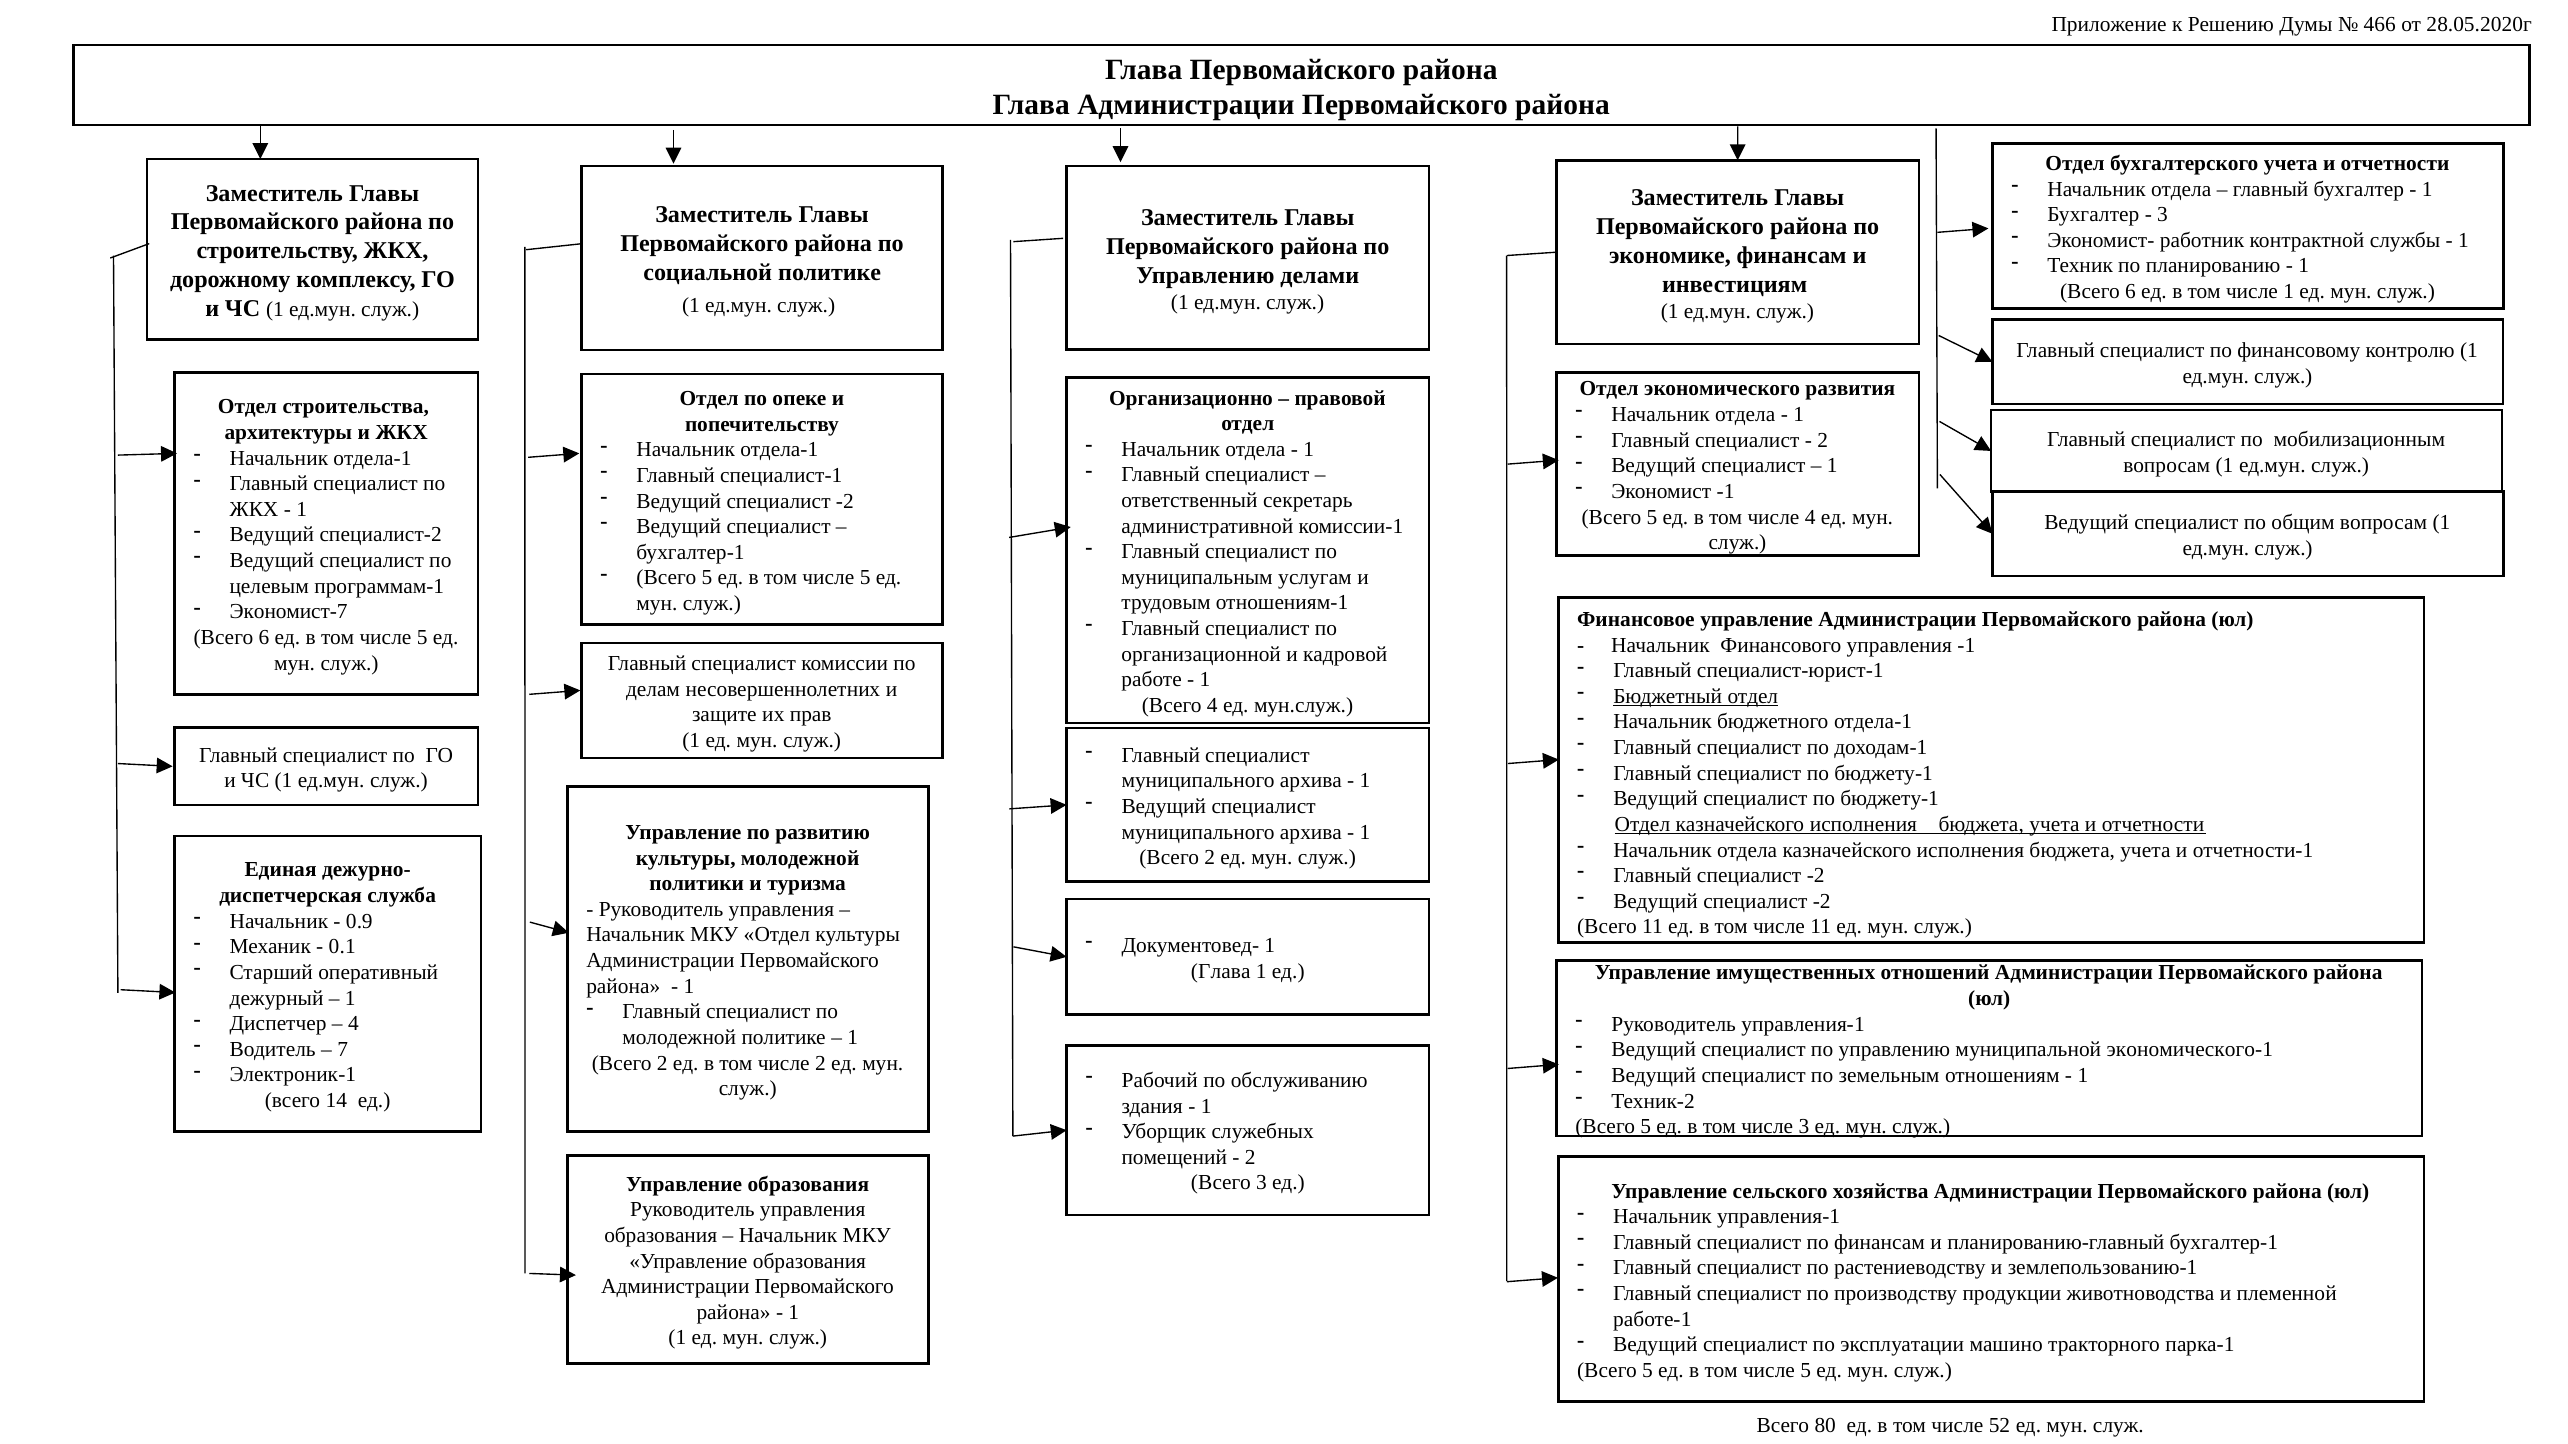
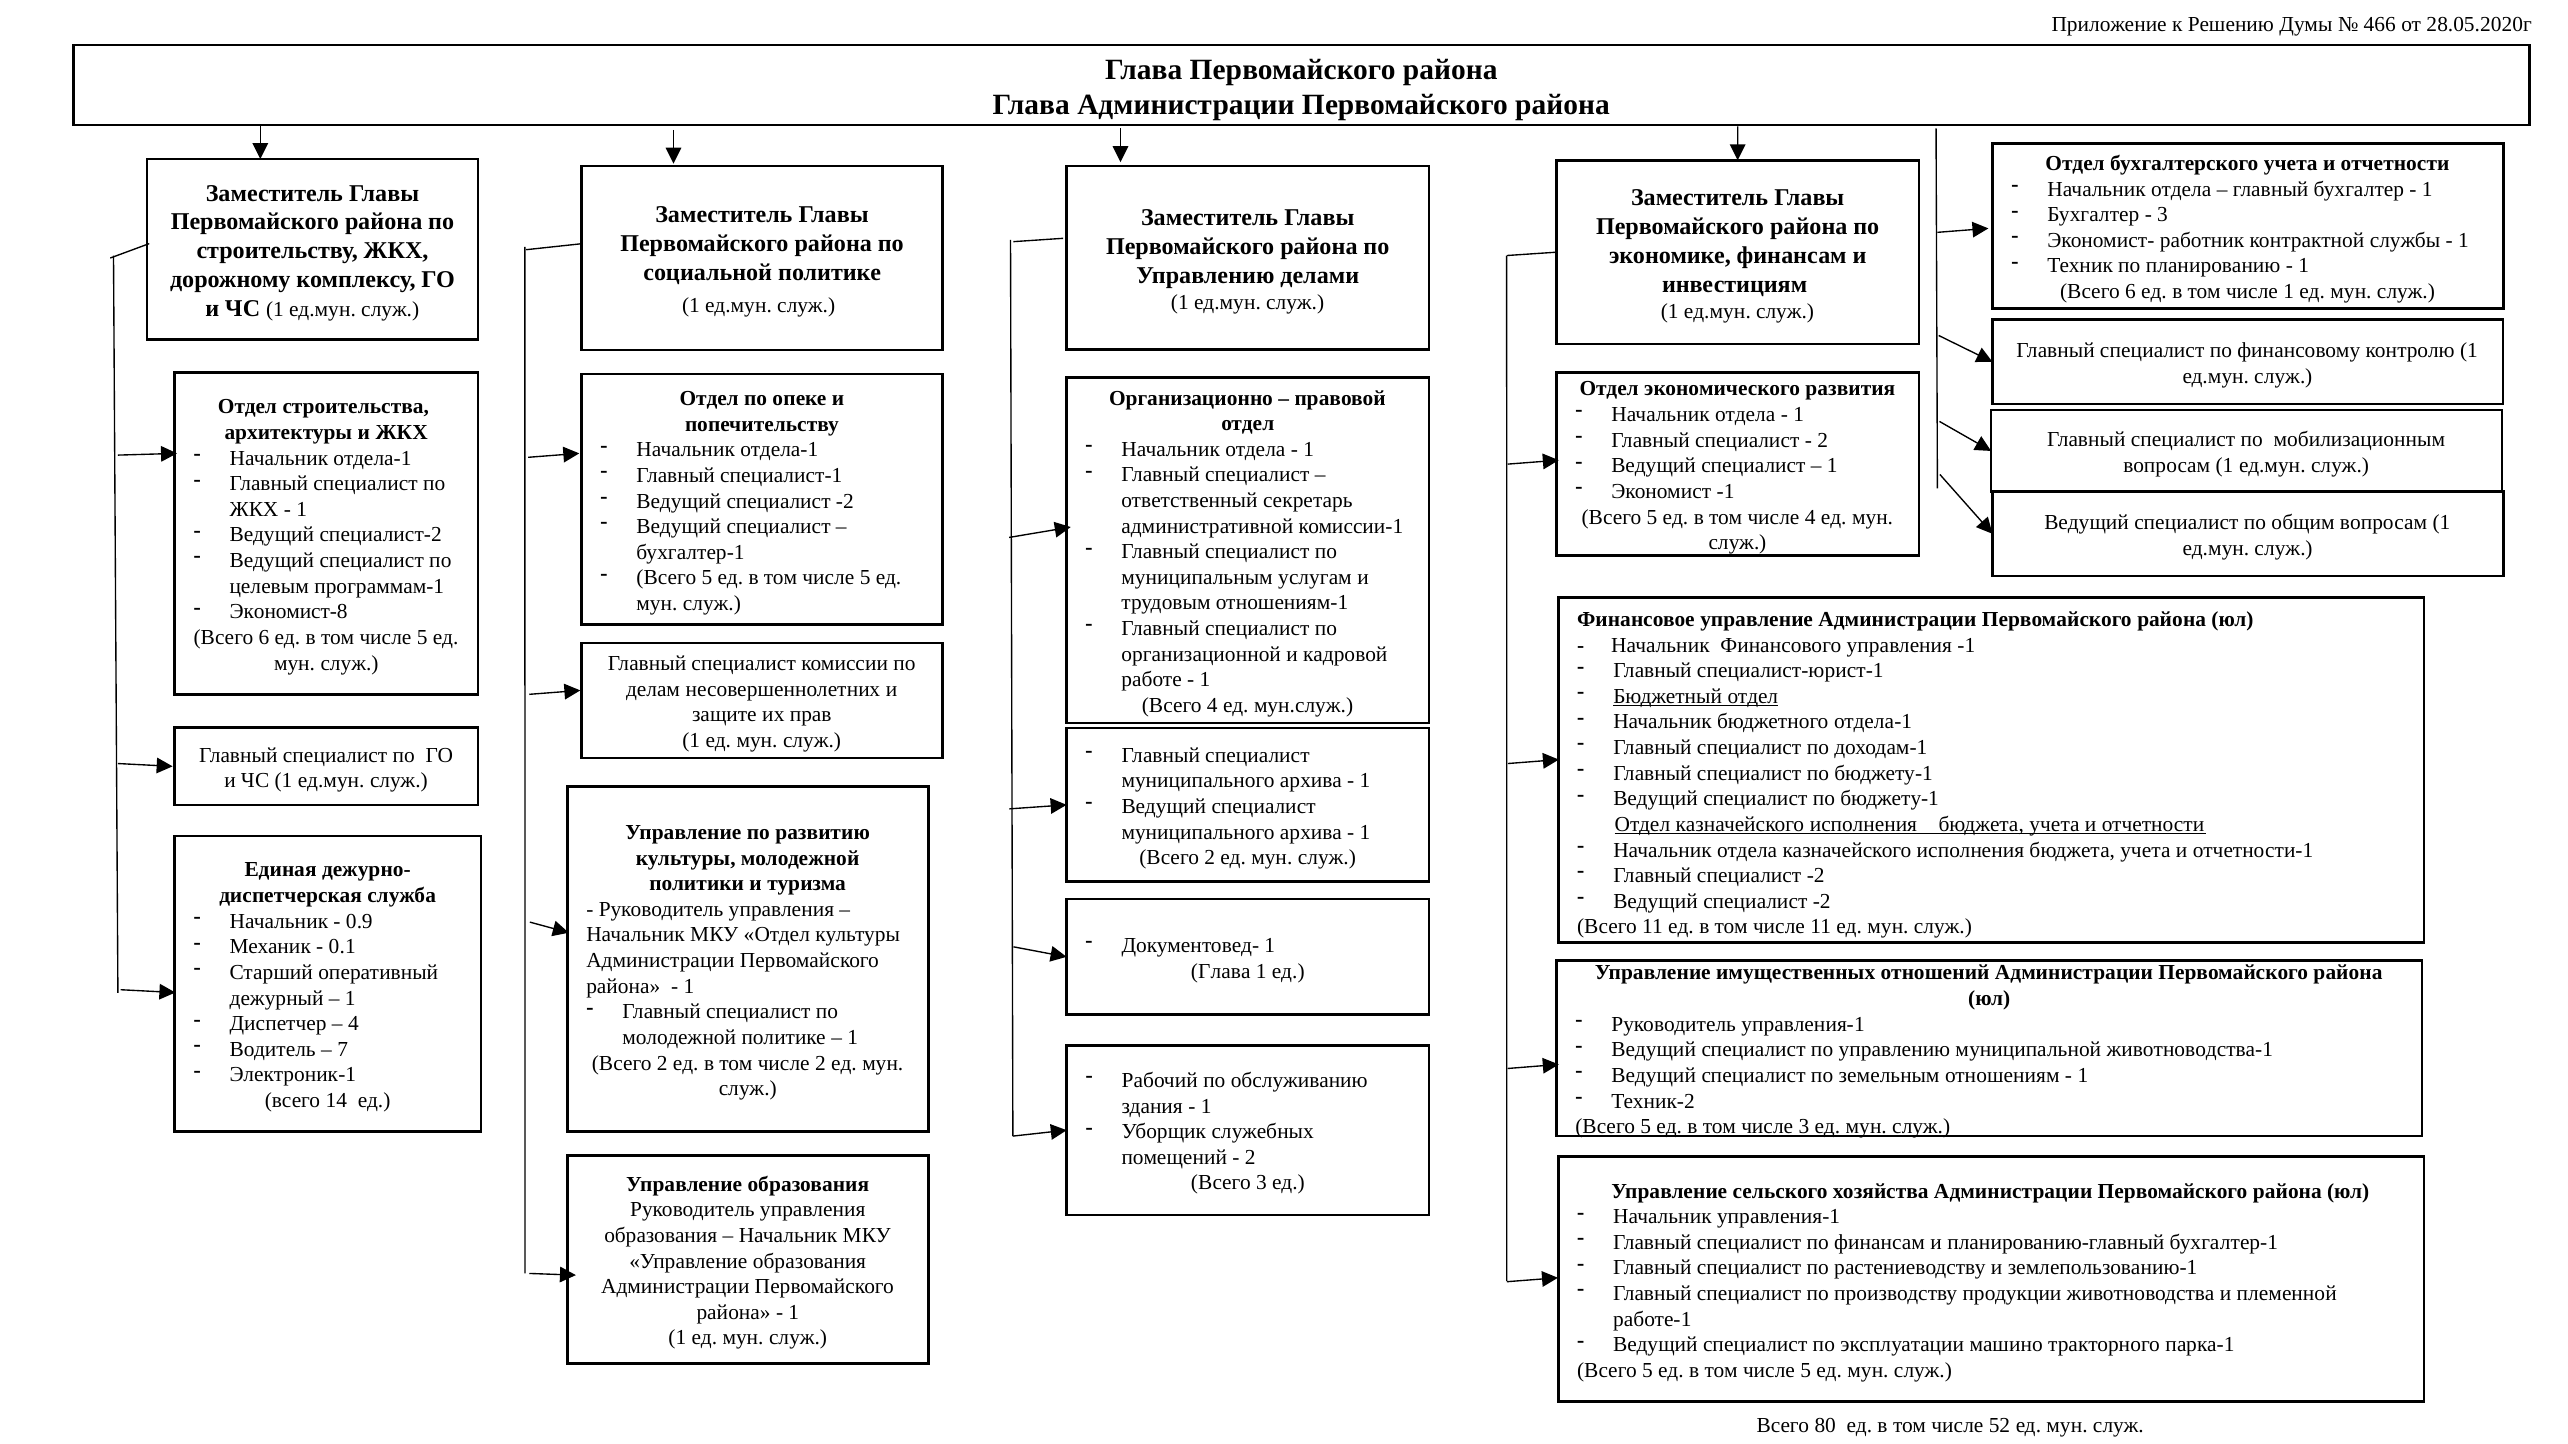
Экономист-7: Экономист-7 -> Экономист-8 (289, 612)
экономического-1: экономического-1 -> животноводства-1 (2190, 1050)
